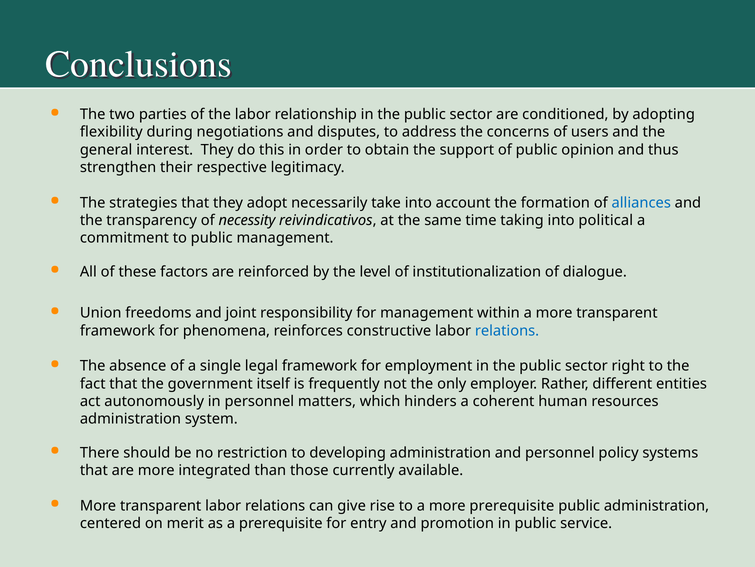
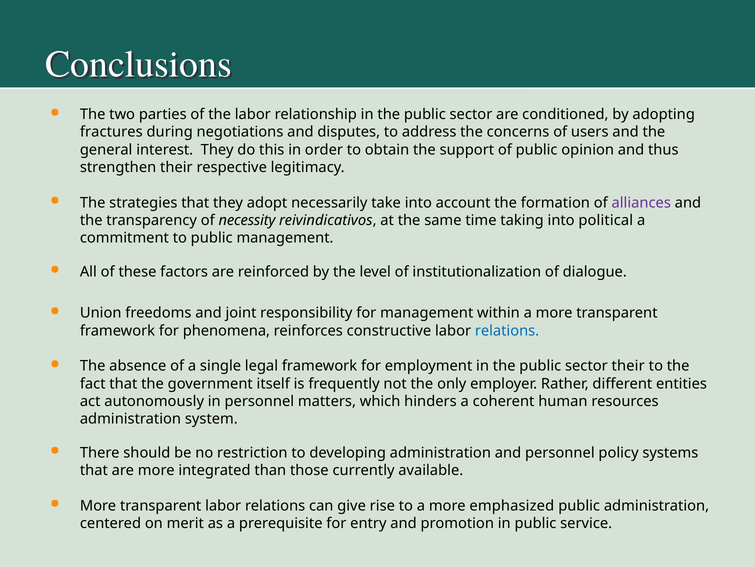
flexibility: flexibility -> fractures (111, 132)
alliances colour: blue -> purple (641, 202)
sector right: right -> their (628, 366)
more prerequisite: prerequisite -> emphasized (512, 505)
